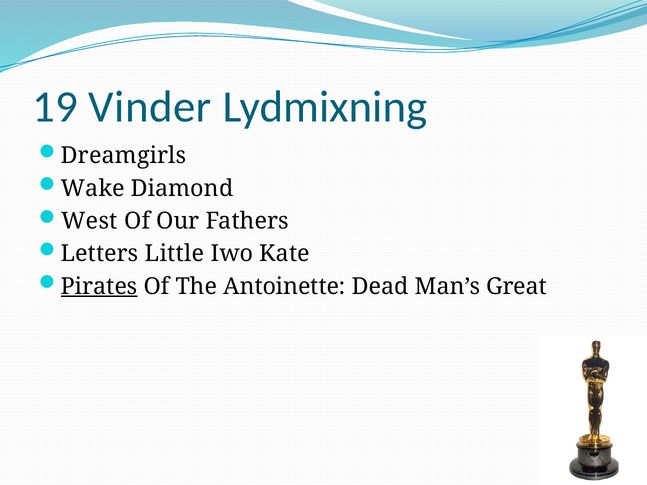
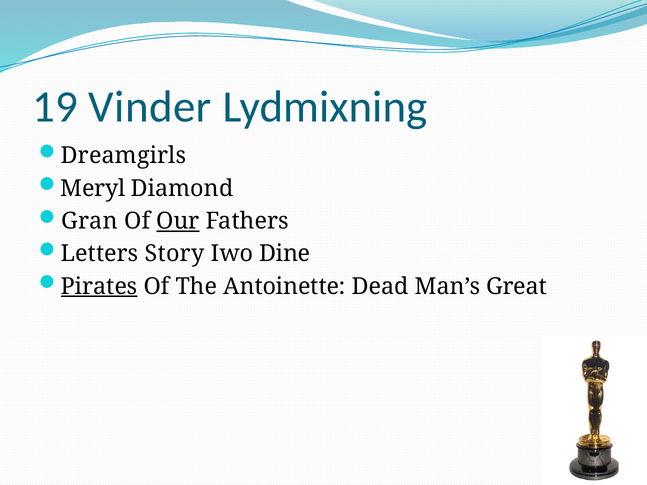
Wake: Wake -> Meryl (93, 188)
West: West -> Gran (89, 221)
Our underline: none -> present (178, 221)
Little: Little -> Story (175, 254)
Kate: Kate -> Dine (285, 254)
